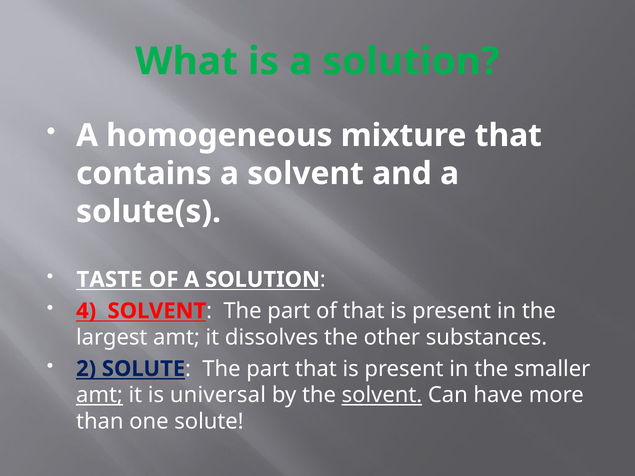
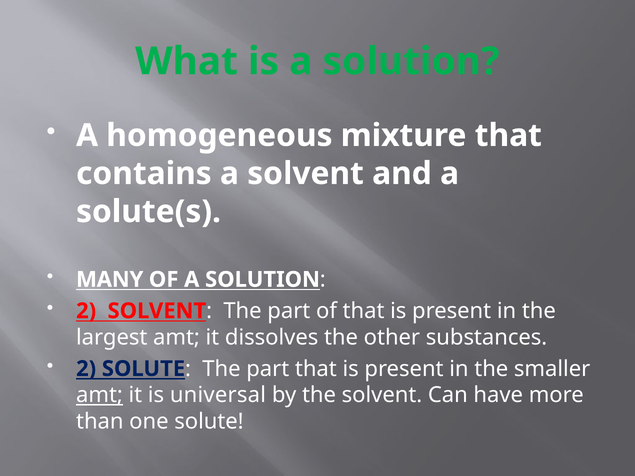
TASTE: TASTE -> MANY (110, 280)
4: 4 -> 2 (86, 311)
solvent underline: present -> none (382, 395)
